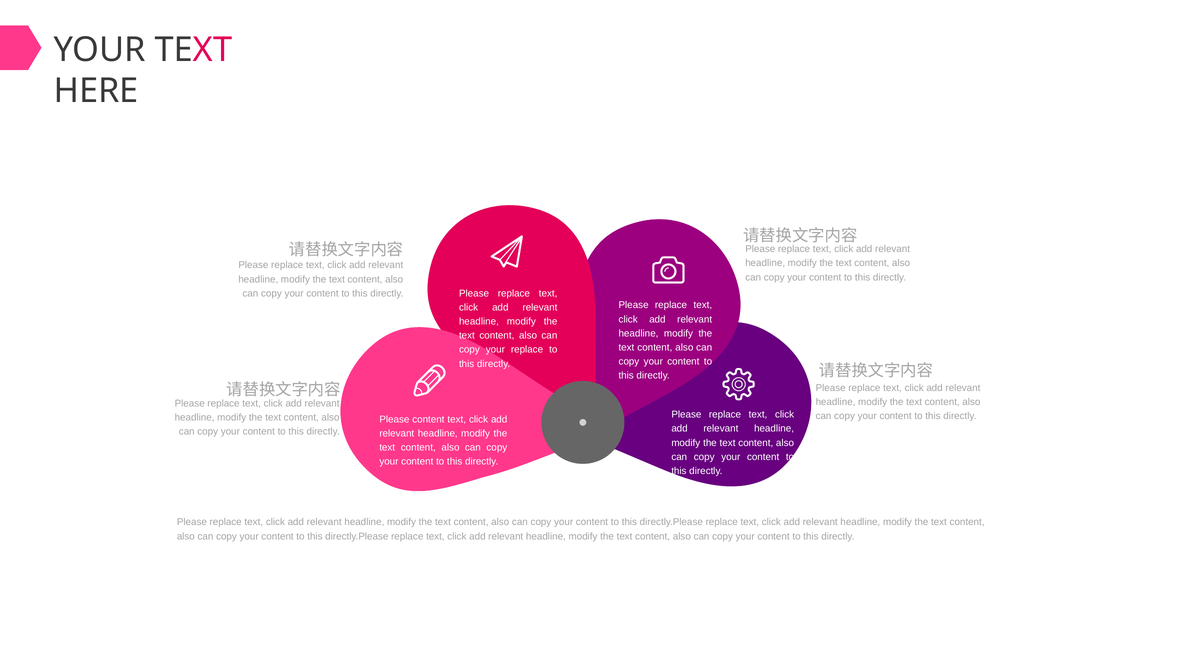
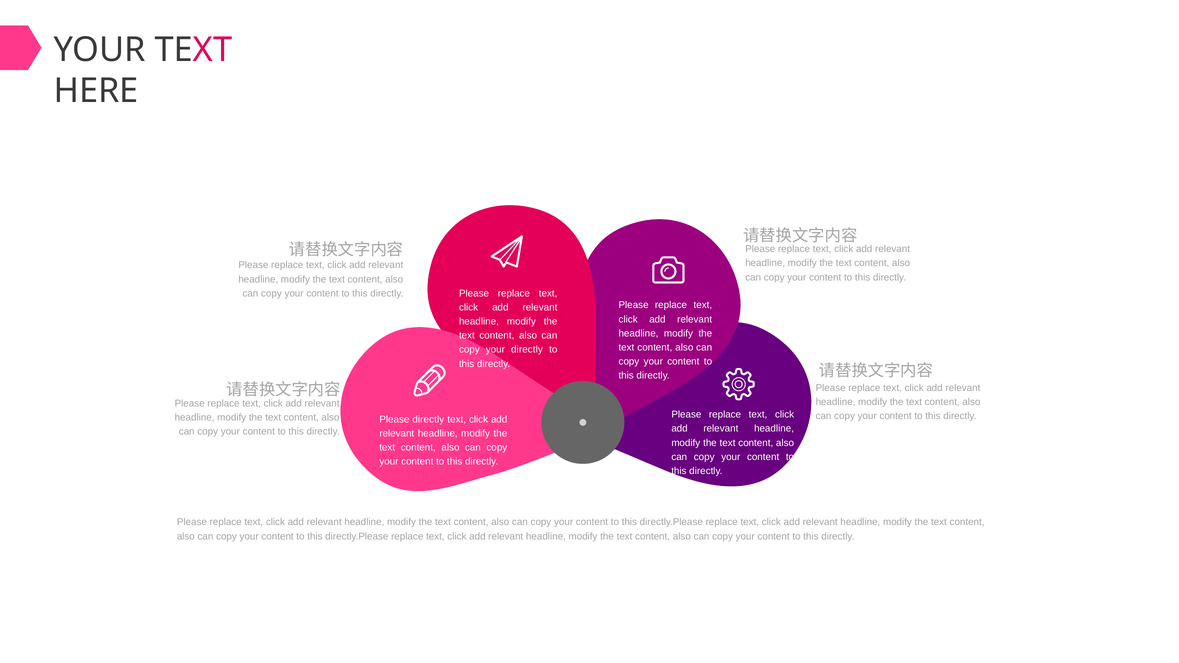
your replace: replace -> directly (527, 350)
Please content: content -> directly (428, 420)
